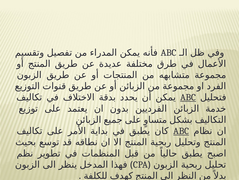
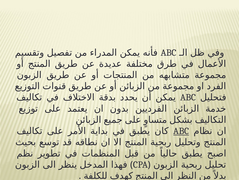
ABC underline: present -> none (188, 97)
